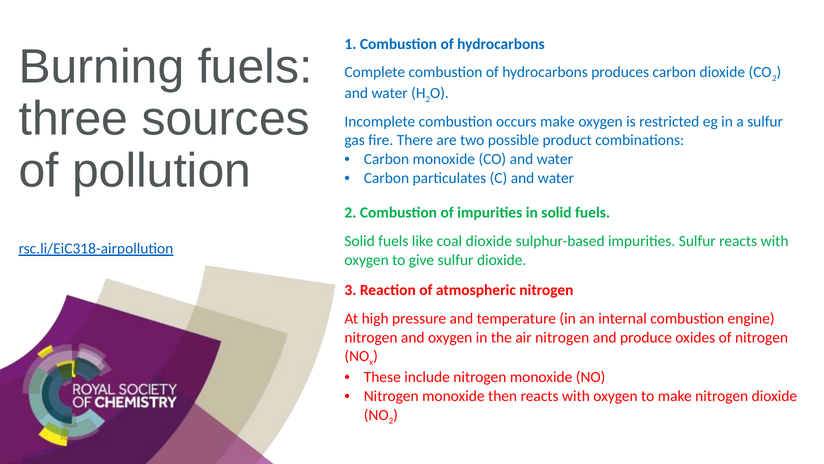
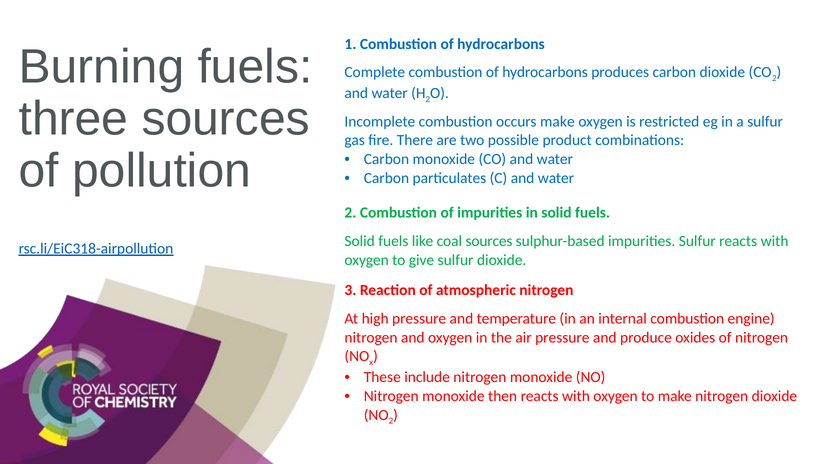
coal dioxide: dioxide -> sources (489, 241)
air nitrogen: nitrogen -> pressure (562, 337)
